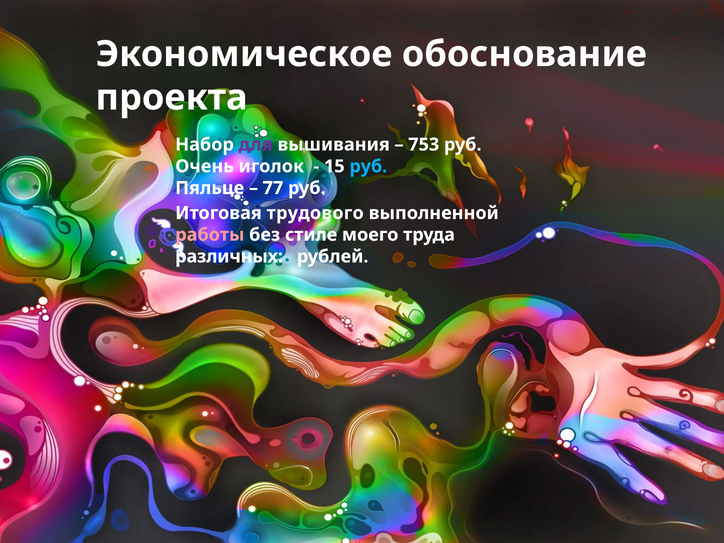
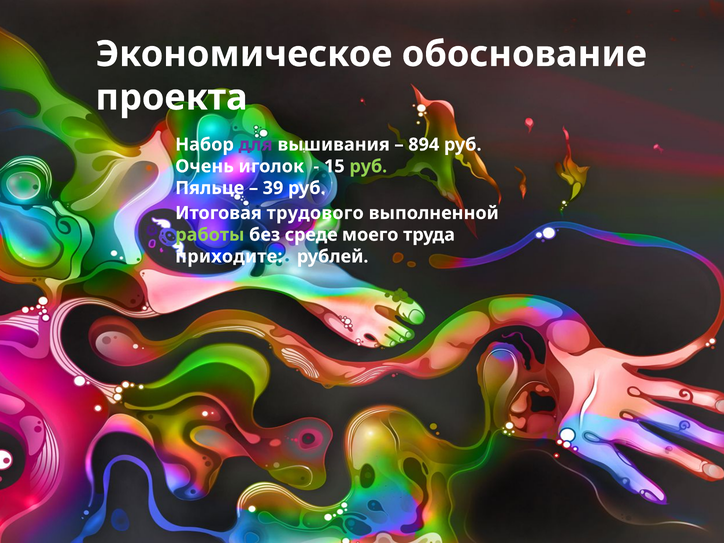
753: 753 -> 894 (424, 145)
руб colour: light blue -> light green (368, 166)
77: 77 -> 39 (273, 188)
работы colour: pink -> light green (210, 235)
стиле: стиле -> среде (311, 235)
различных: различных -> приходите (229, 256)
